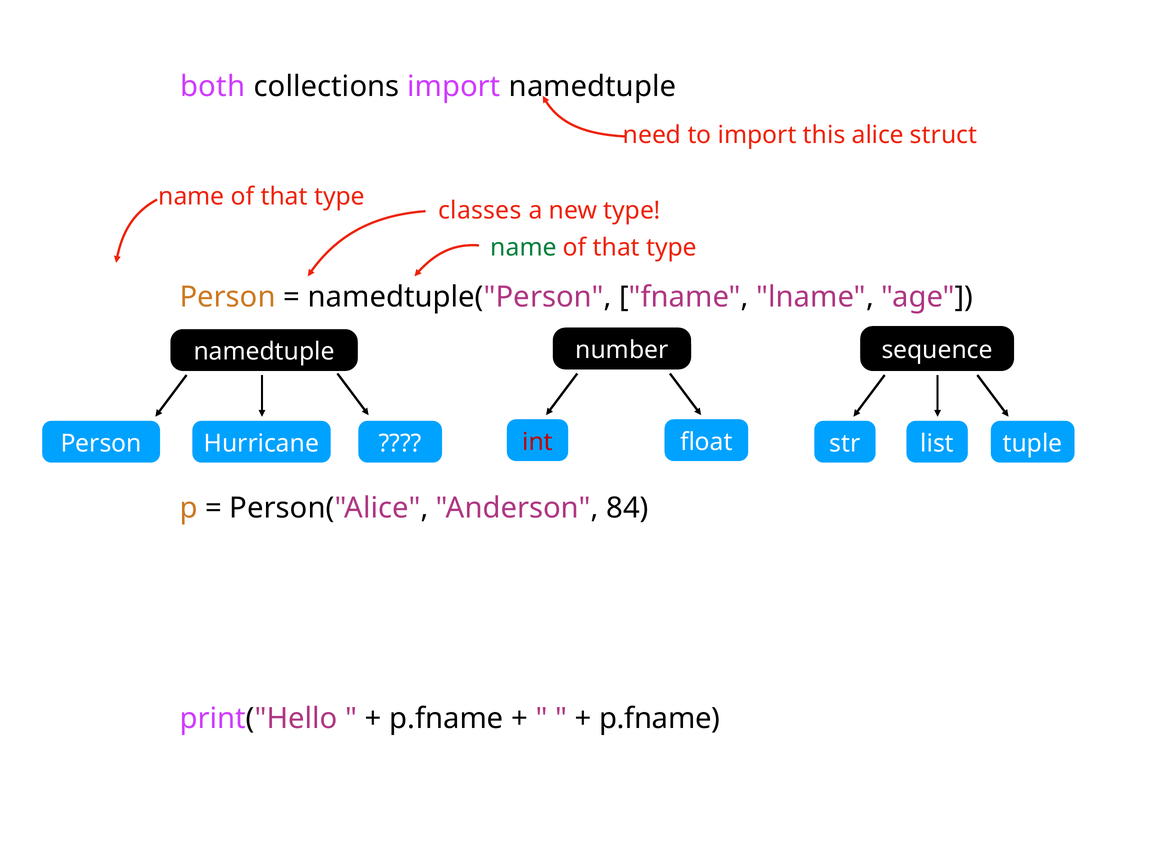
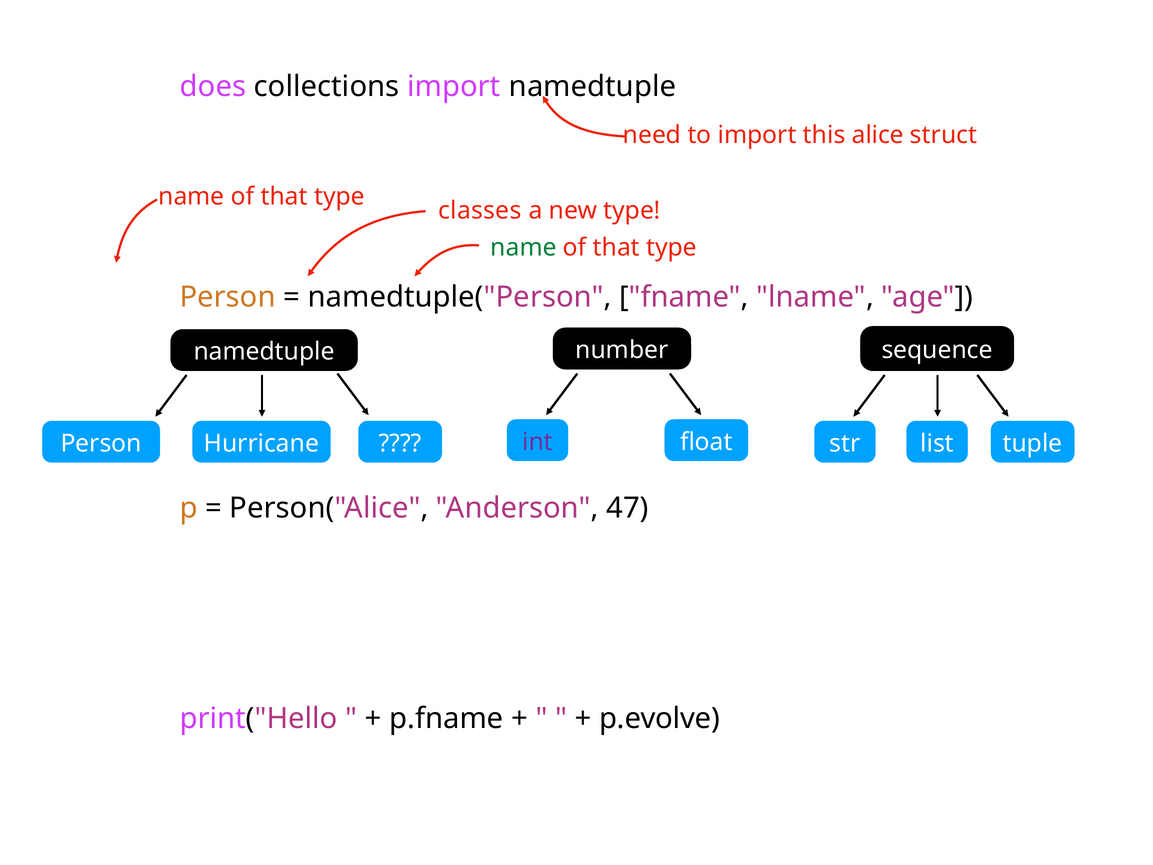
both: both -> does (213, 87)
int colour: red -> purple (537, 442)
84: 84 -> 47 (627, 508)
p.fname: p.fname -> p.evolve (660, 719)
